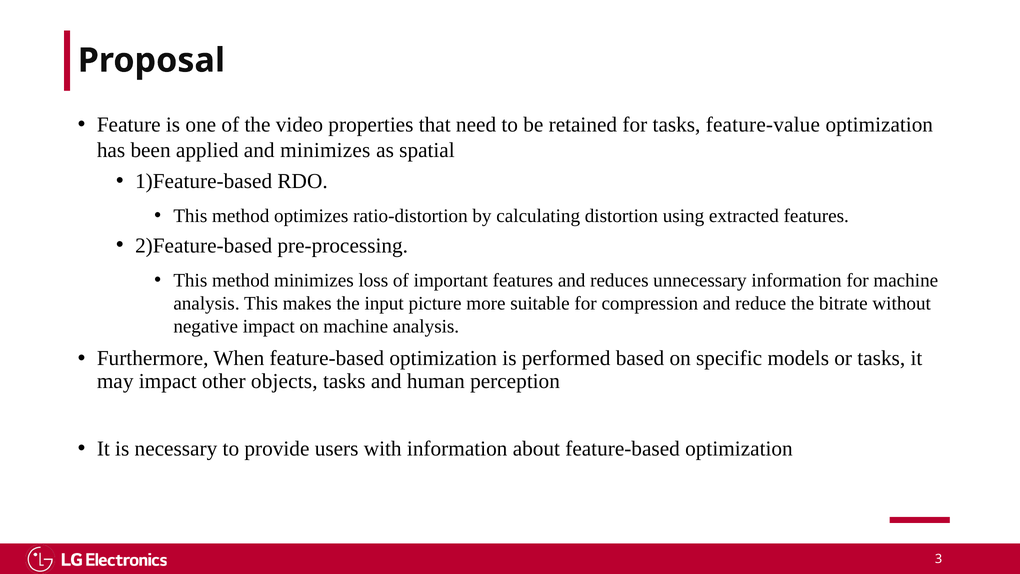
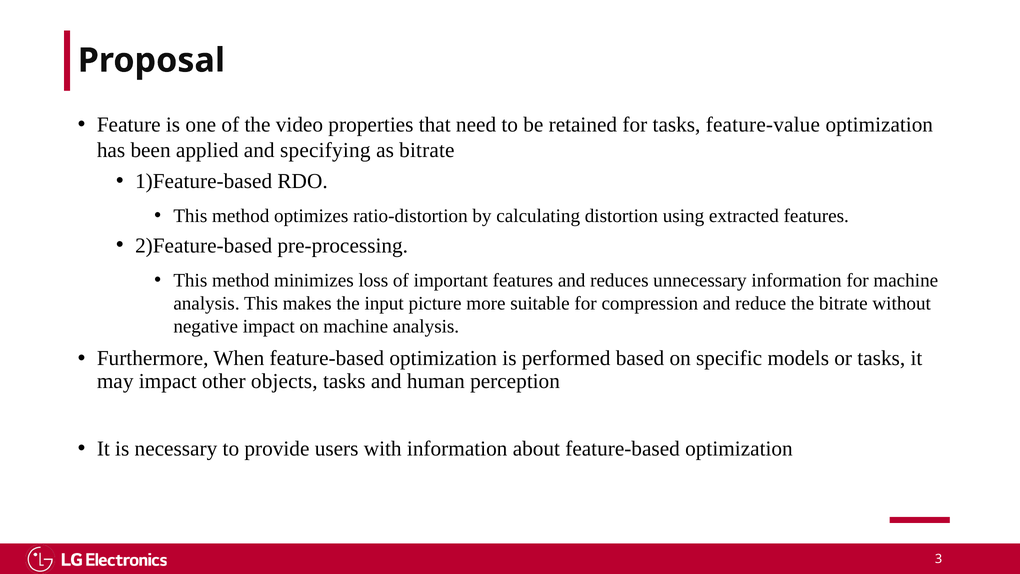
and minimizes: minimizes -> specifying (325, 150)
as spatial: spatial -> bitrate (427, 150)
